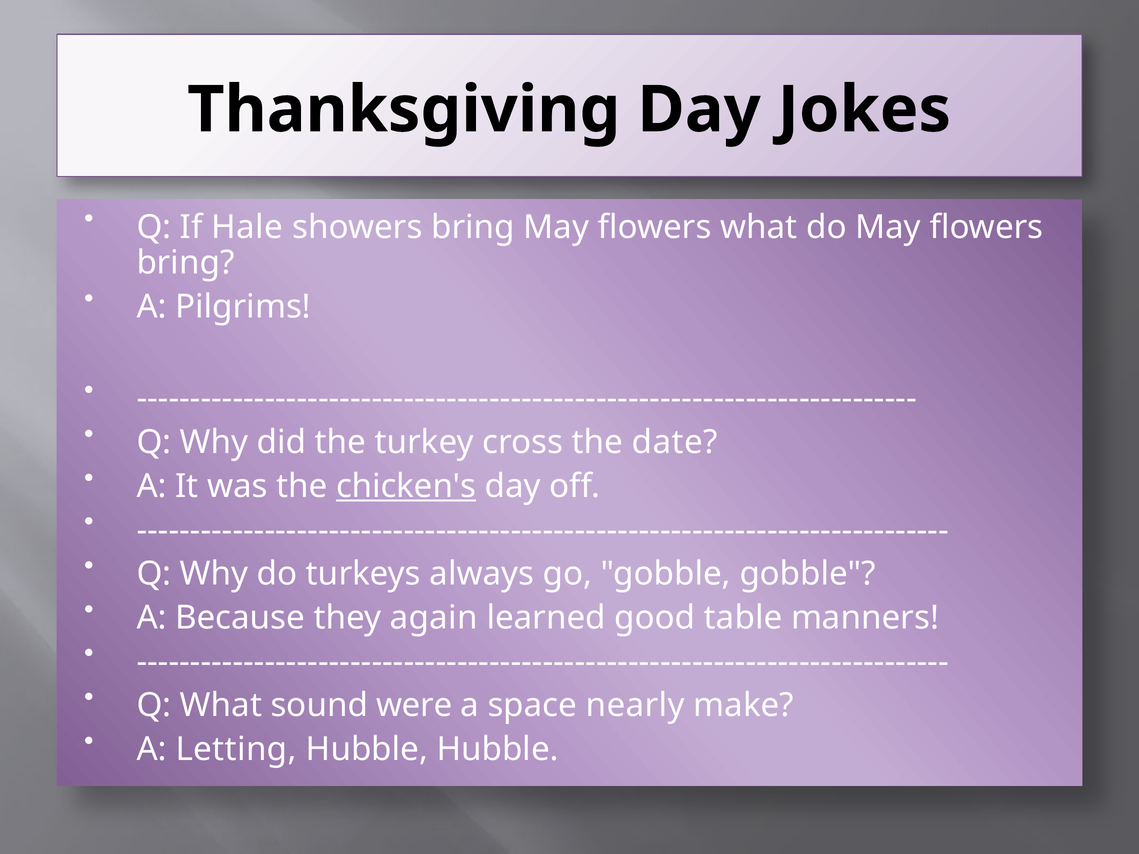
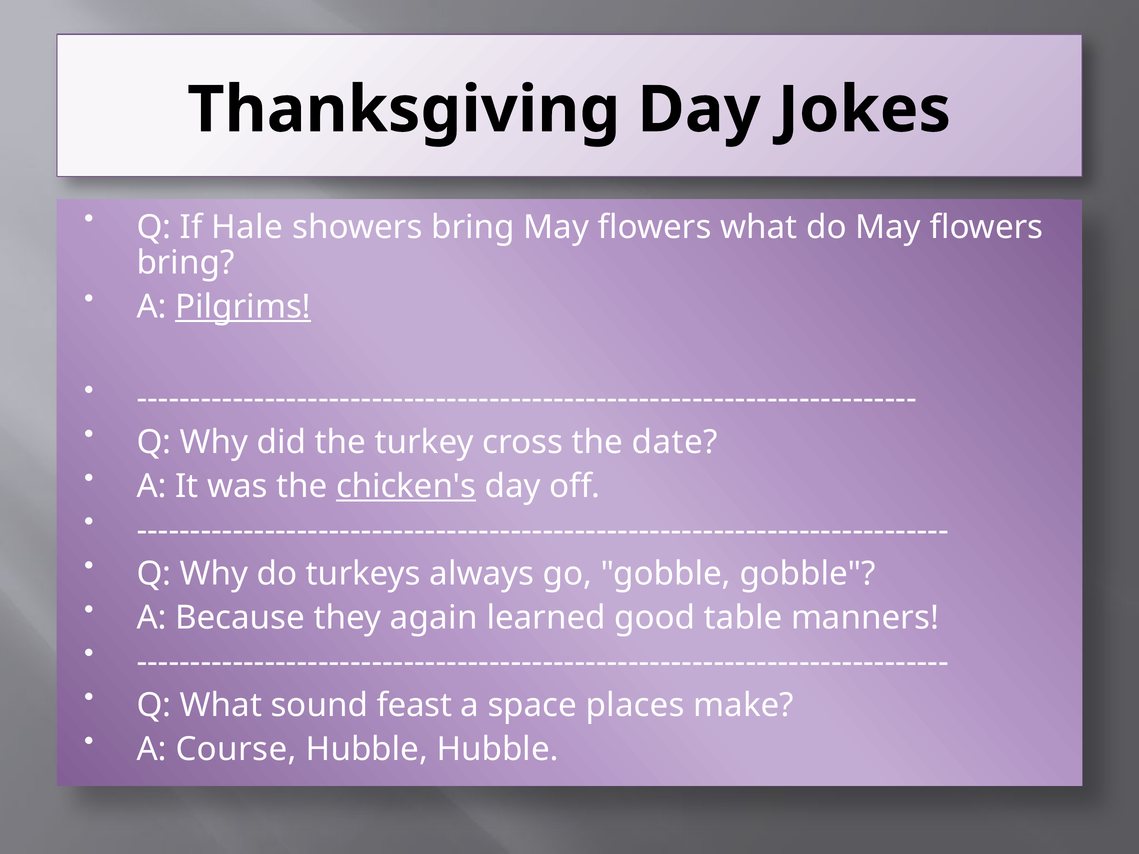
Pilgrims underline: none -> present (243, 307)
were: were -> feast (414, 706)
nearly: nearly -> places (635, 706)
Letting: Letting -> Course (236, 749)
